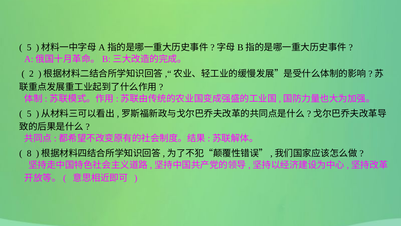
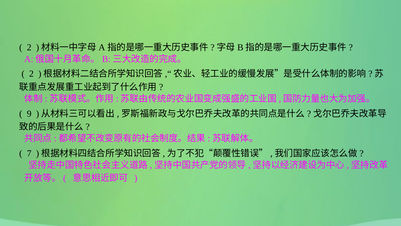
5: 5 -> 2 (29, 47)
5: 5 -> 9 (29, 113)
8: 8 -> 7 (29, 153)
